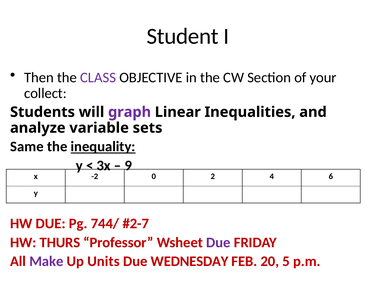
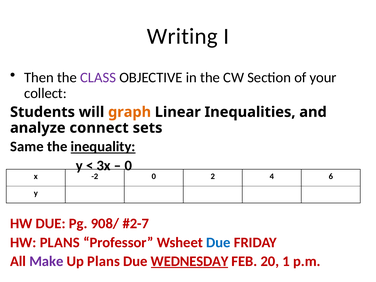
Student: Student -> Writing (182, 36)
graph colour: purple -> orange (130, 112)
variable: variable -> connect (99, 128)
9: 9 -> 0 (128, 165)
744/: 744/ -> 908/ (105, 224)
HW THURS: THURS -> PLANS (60, 242)
Due colour: purple -> blue (218, 242)
Up Units: Units -> Plans (104, 261)
WEDNESDAY underline: none -> present (190, 261)
5: 5 -> 1 (286, 261)
